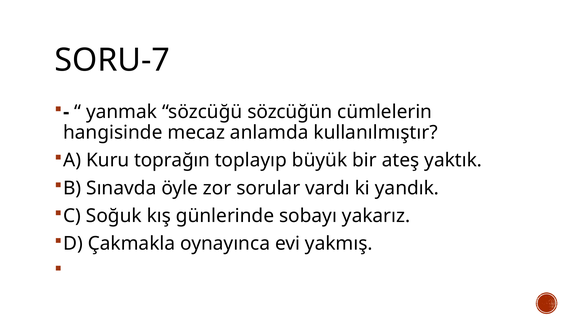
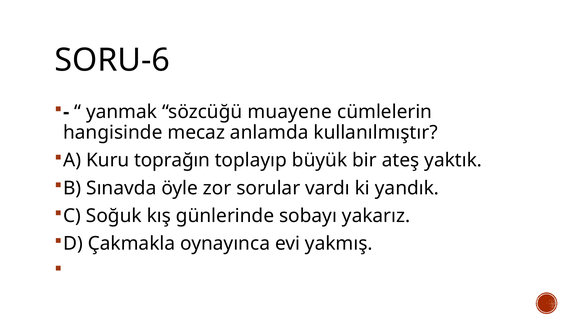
SORU-7: SORU-7 -> SORU-6 (112, 60)
sözcüğün: sözcüğün -> muayene (290, 112)
